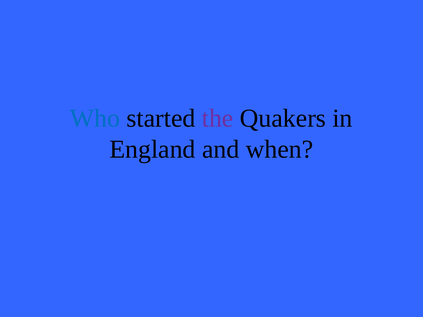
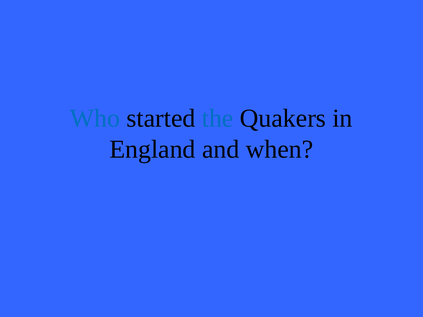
the colour: purple -> blue (218, 118)
